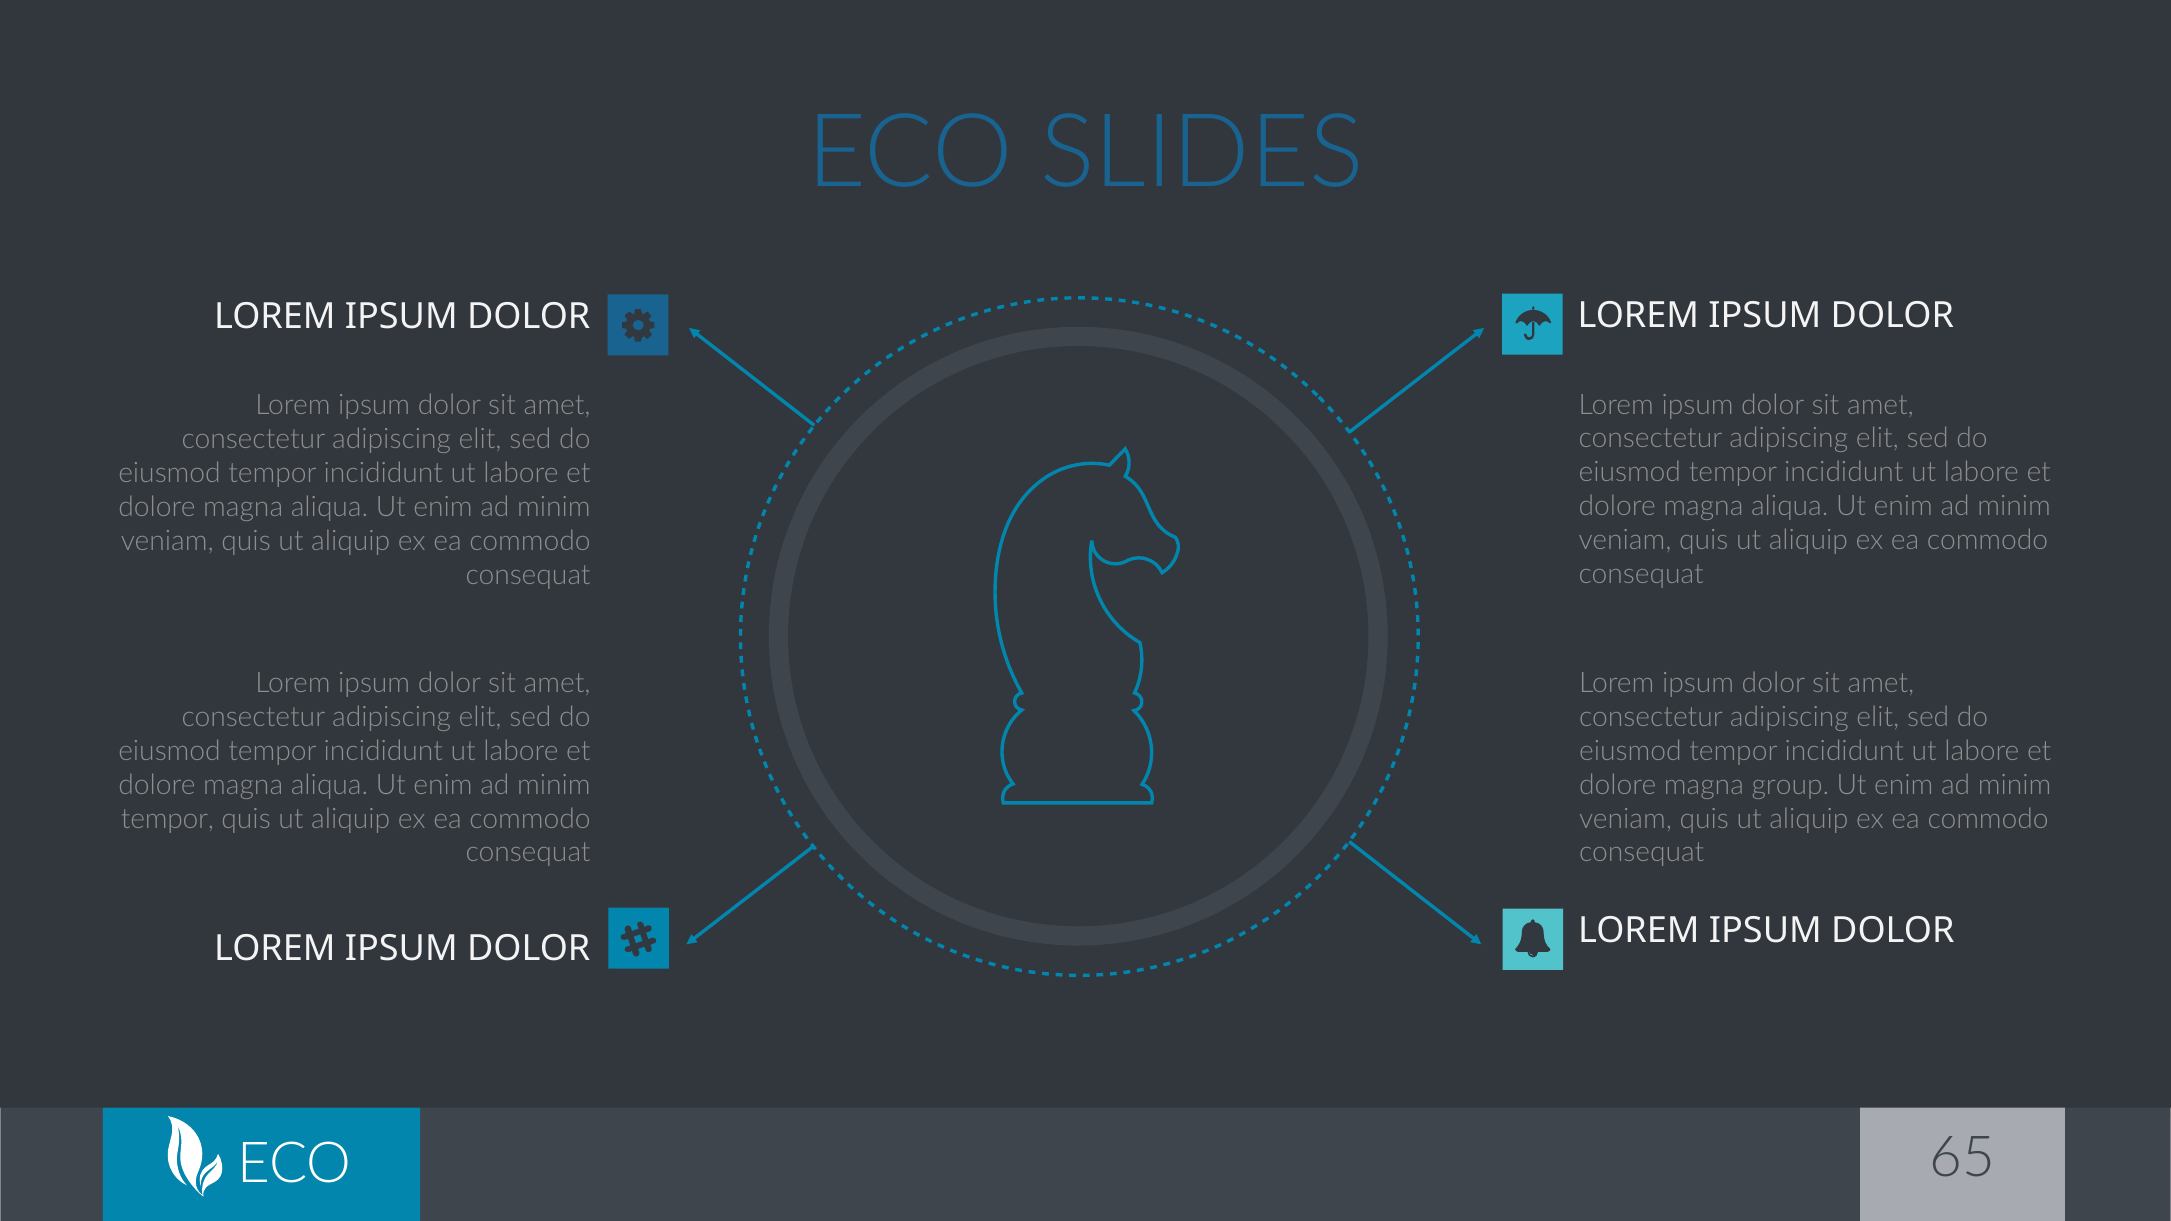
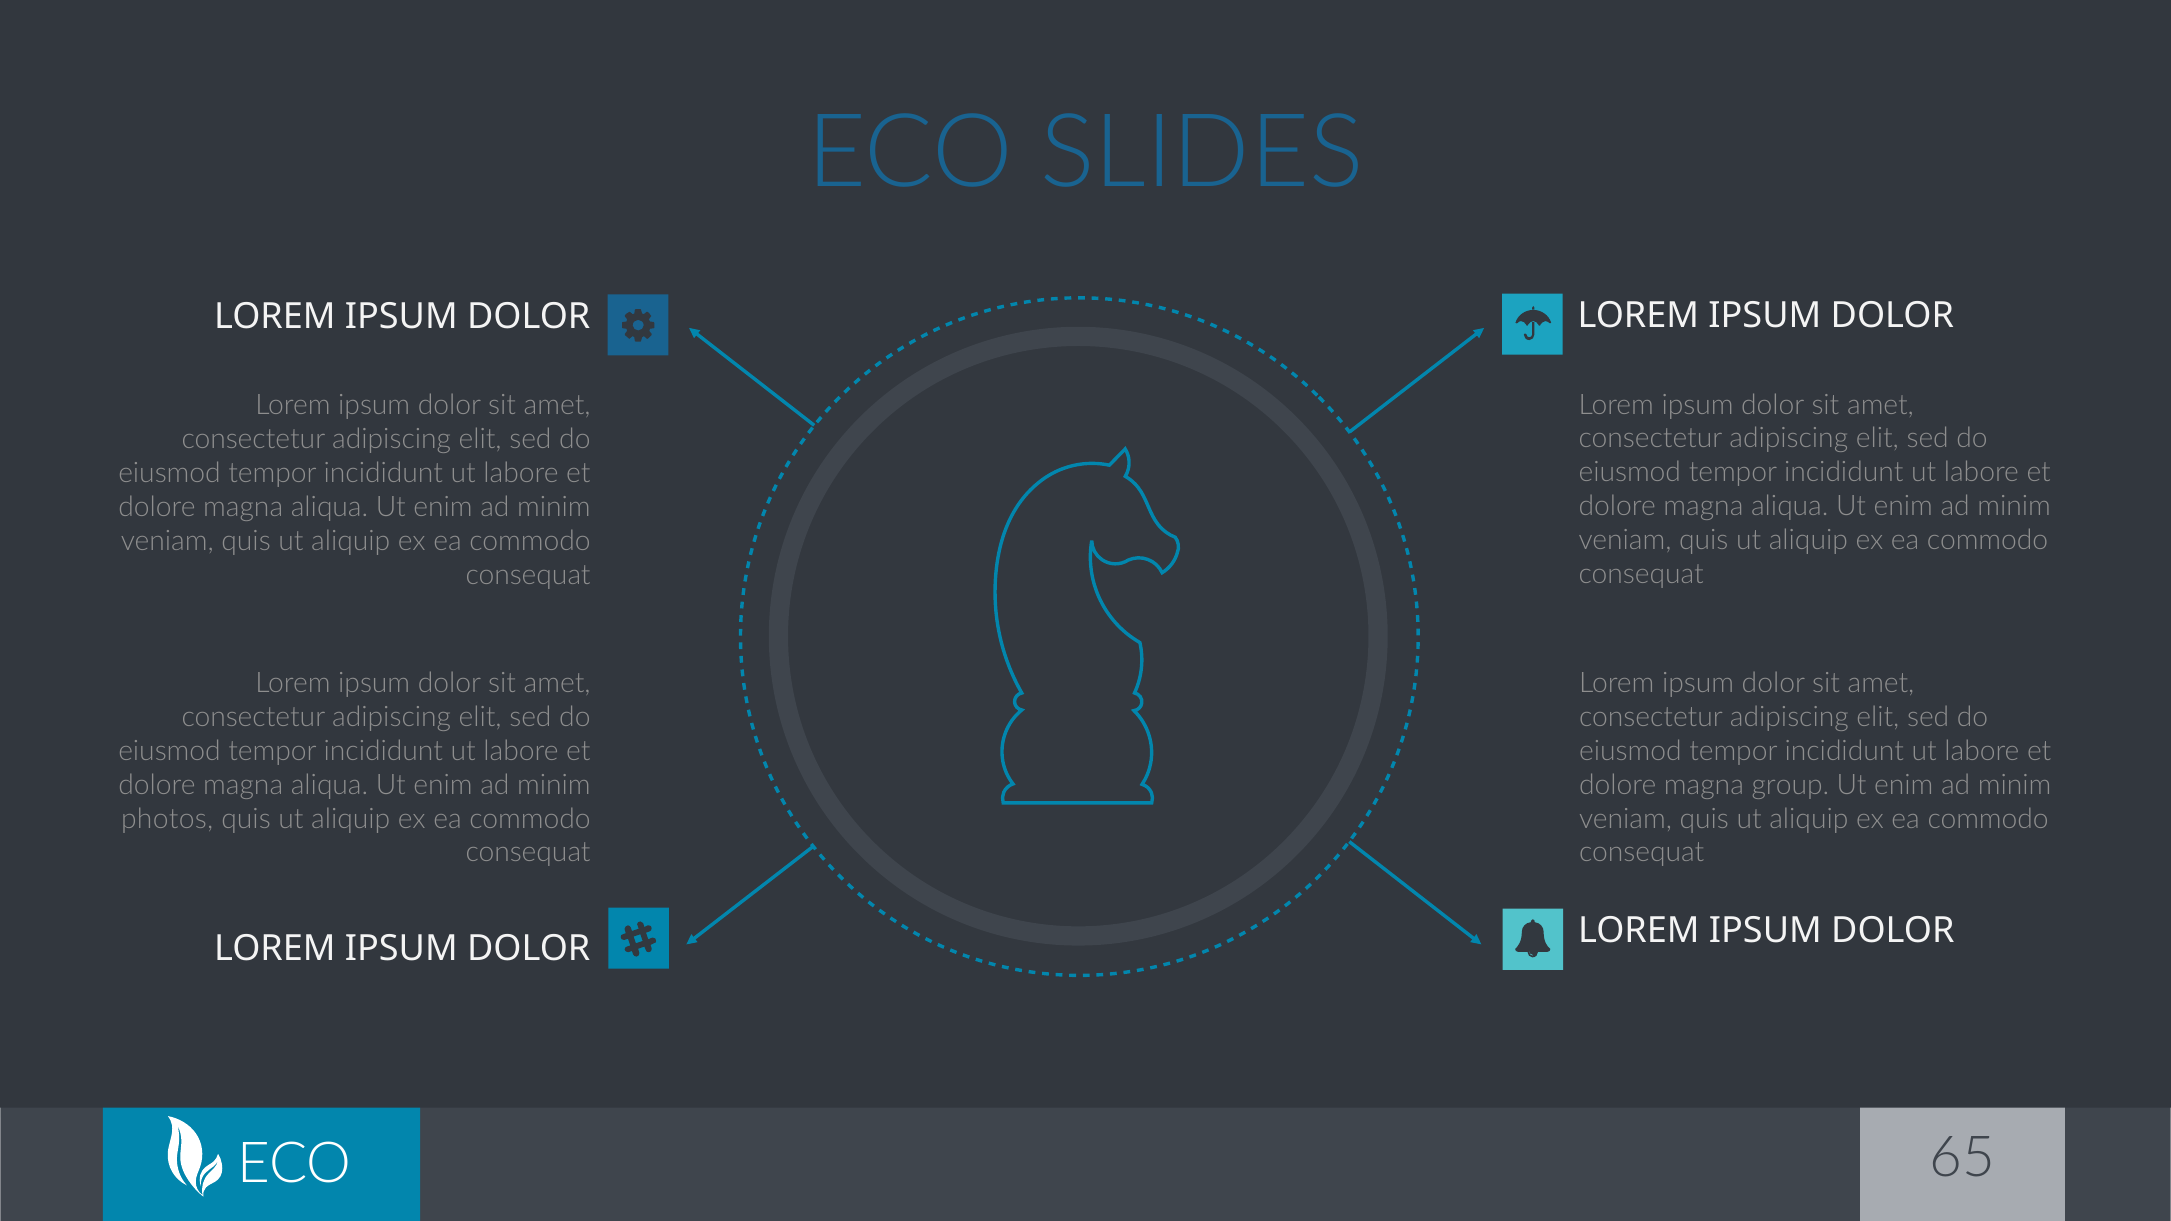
tempor: tempor -> photos (167, 819)
